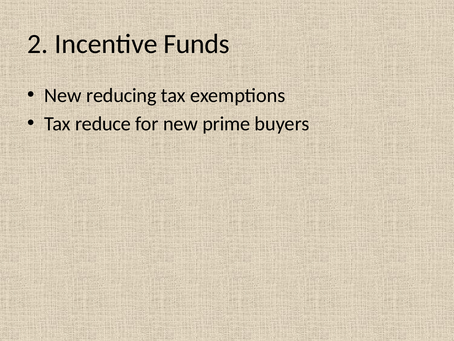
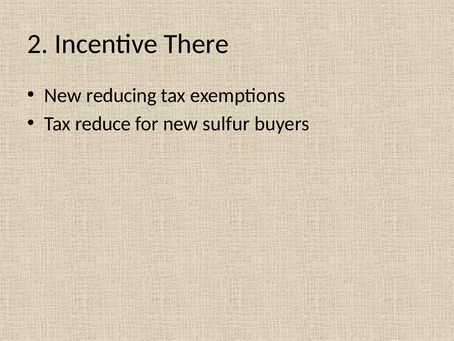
Funds: Funds -> There (196, 44)
prime: prime -> sulfur (226, 123)
